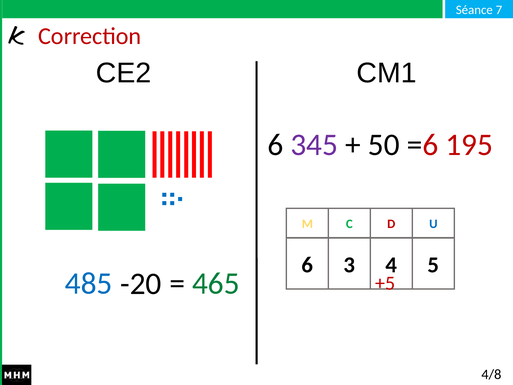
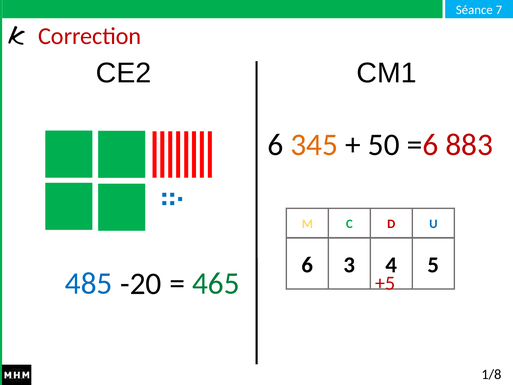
345 colour: purple -> orange (314, 145)
195: 195 -> 883 (469, 145)
4/8: 4/8 -> 1/8 (491, 374)
